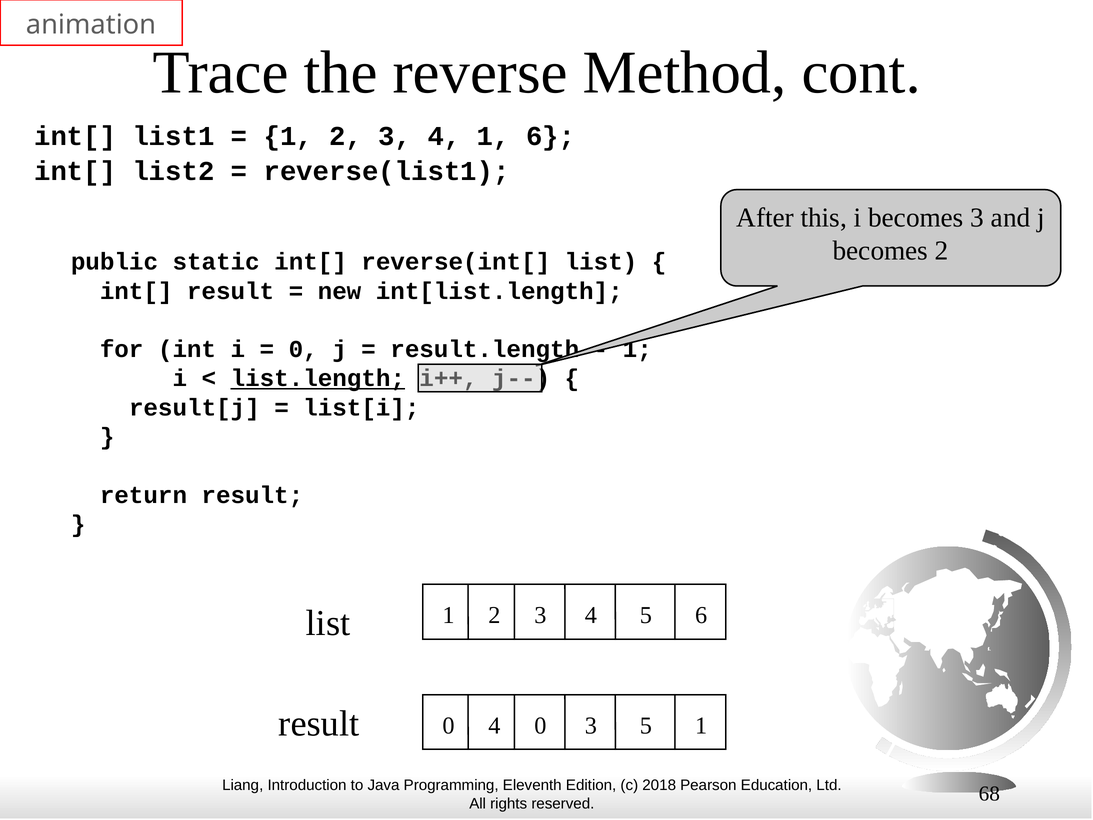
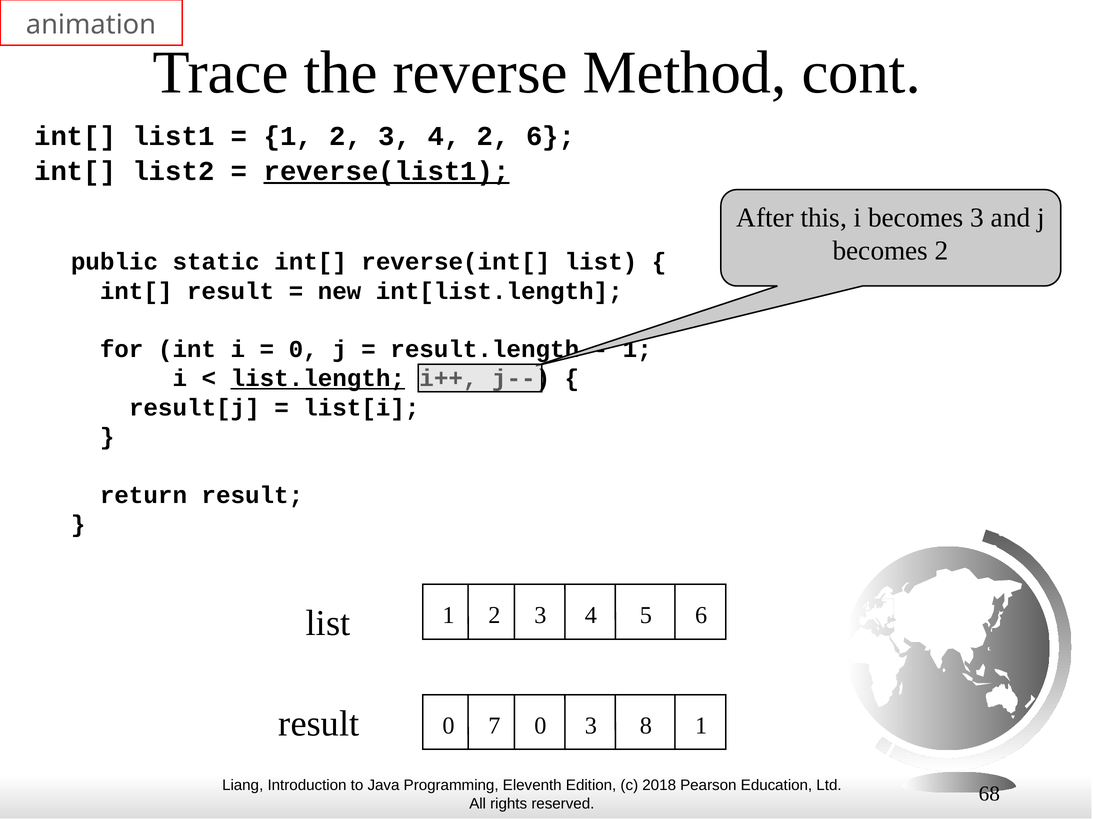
4 1: 1 -> 2 (493, 136)
reverse(list1 underline: none -> present (387, 171)
0 4: 4 -> 7 (494, 725)
3 5: 5 -> 8 (646, 725)
